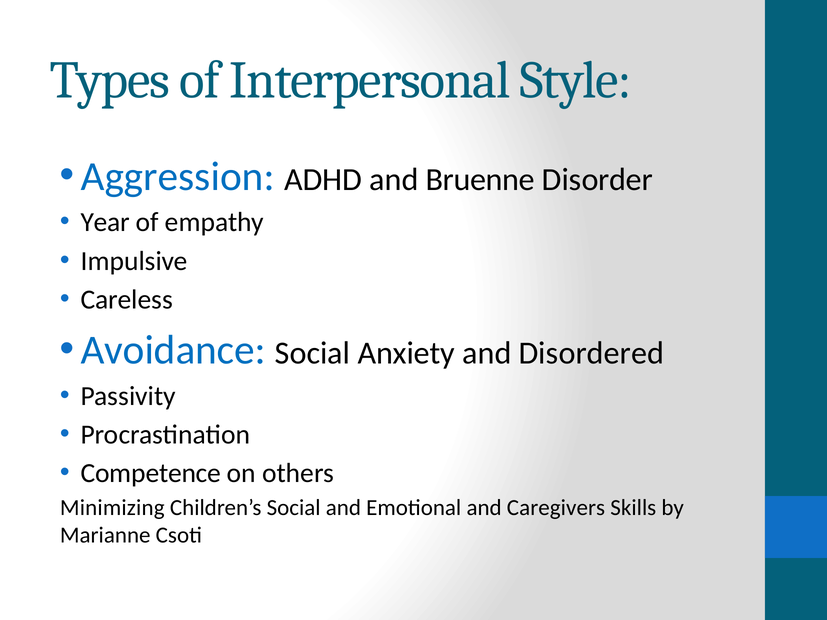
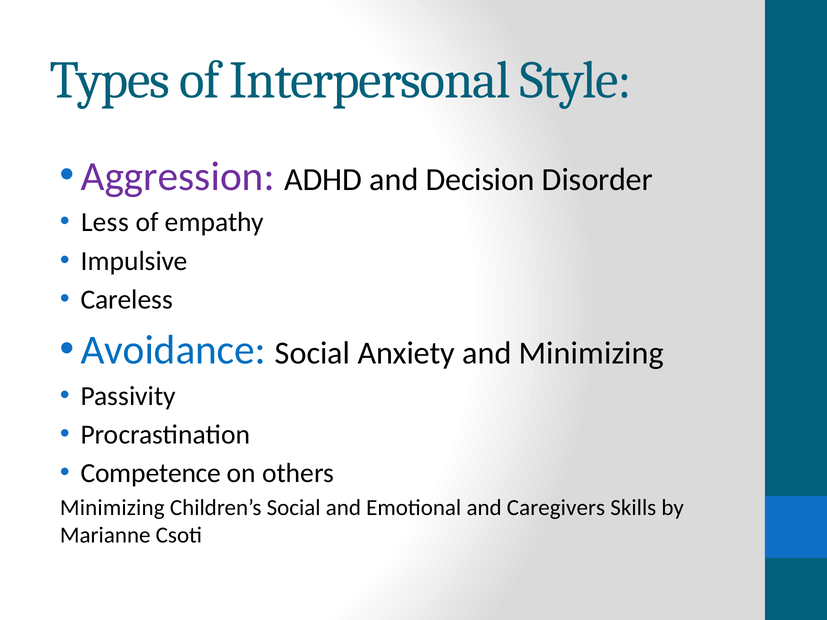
Aggression colour: blue -> purple (178, 177)
Bruenne: Bruenne -> Decision (480, 180)
Year: Year -> Less (105, 222)
and Disordered: Disordered -> Minimizing (591, 353)
